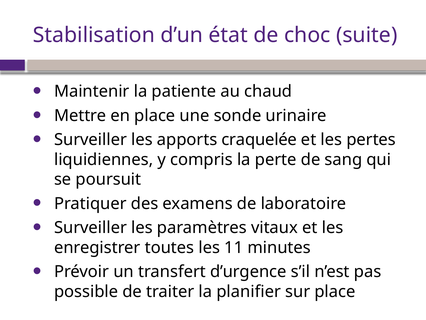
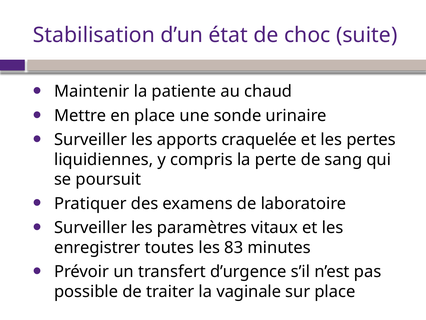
11: 11 -> 83 (234, 247)
planifier: planifier -> vaginale (249, 291)
